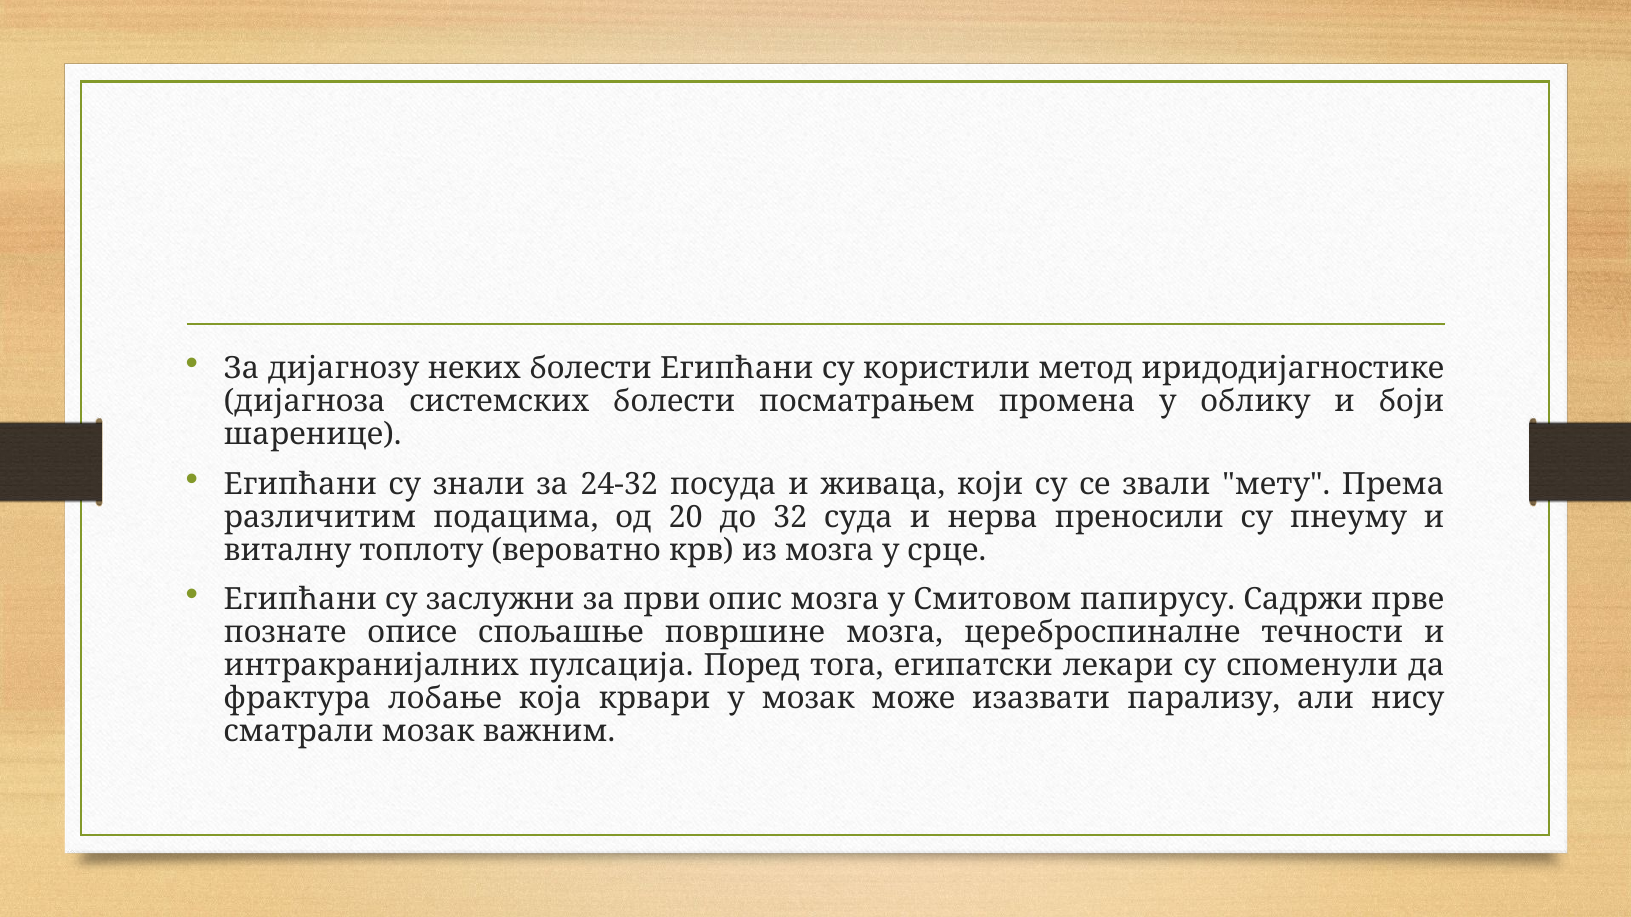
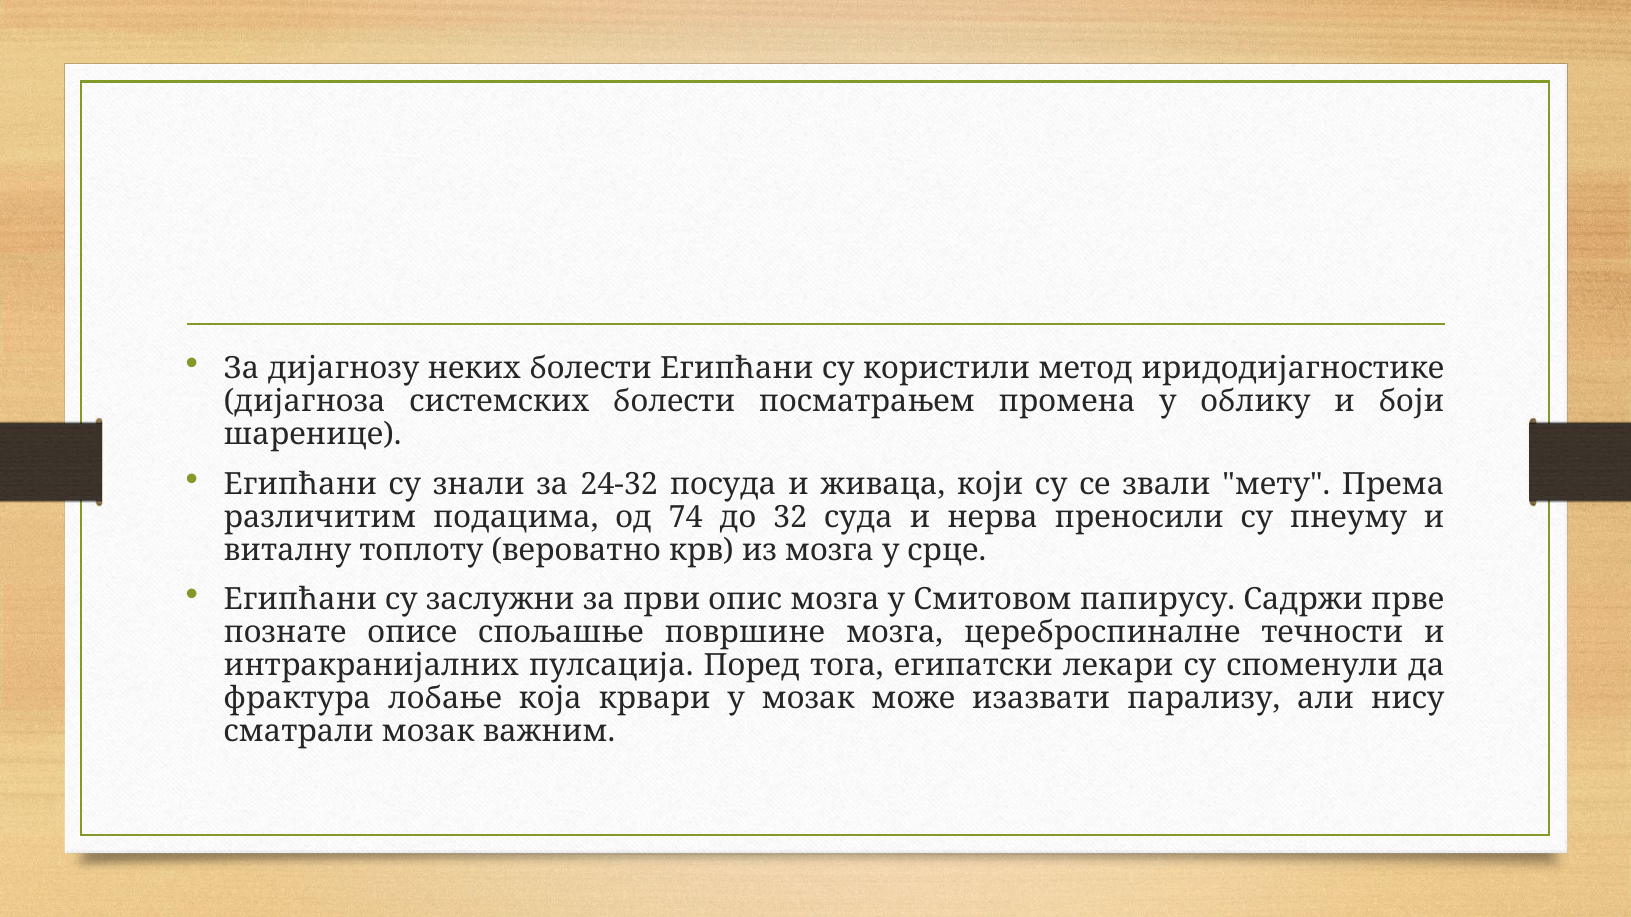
20: 20 -> 74 (686, 517)
